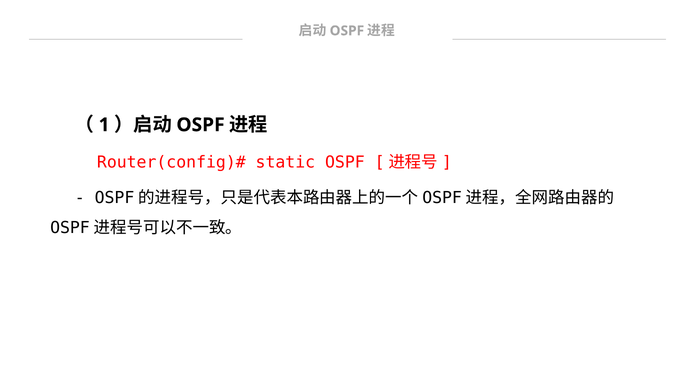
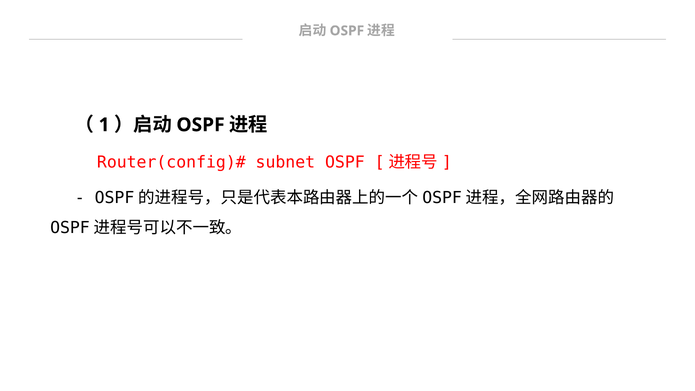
static: static -> subnet (285, 162)
